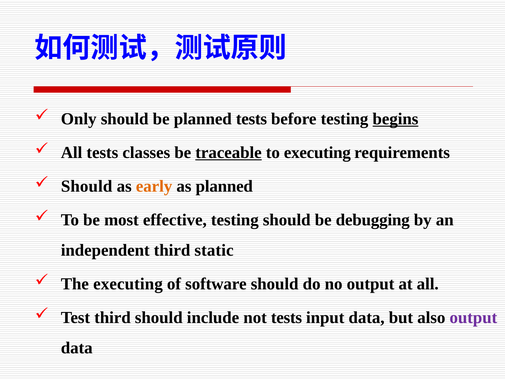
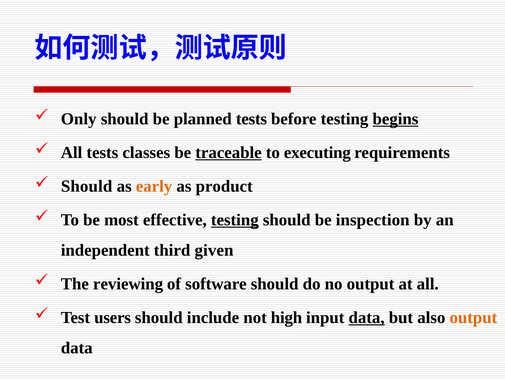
as planned: planned -> product (224, 186)
testing underline: none -> present (235, 220)
debugging: debugging -> inspection (373, 220)
static: static -> given (214, 250)
The executing: executing -> reviewing (128, 284)
Test third: third -> users (113, 317)
not tests: tests -> high (286, 317)
data underline: none -> present (367, 317)
output colour: purple -> orange (473, 317)
